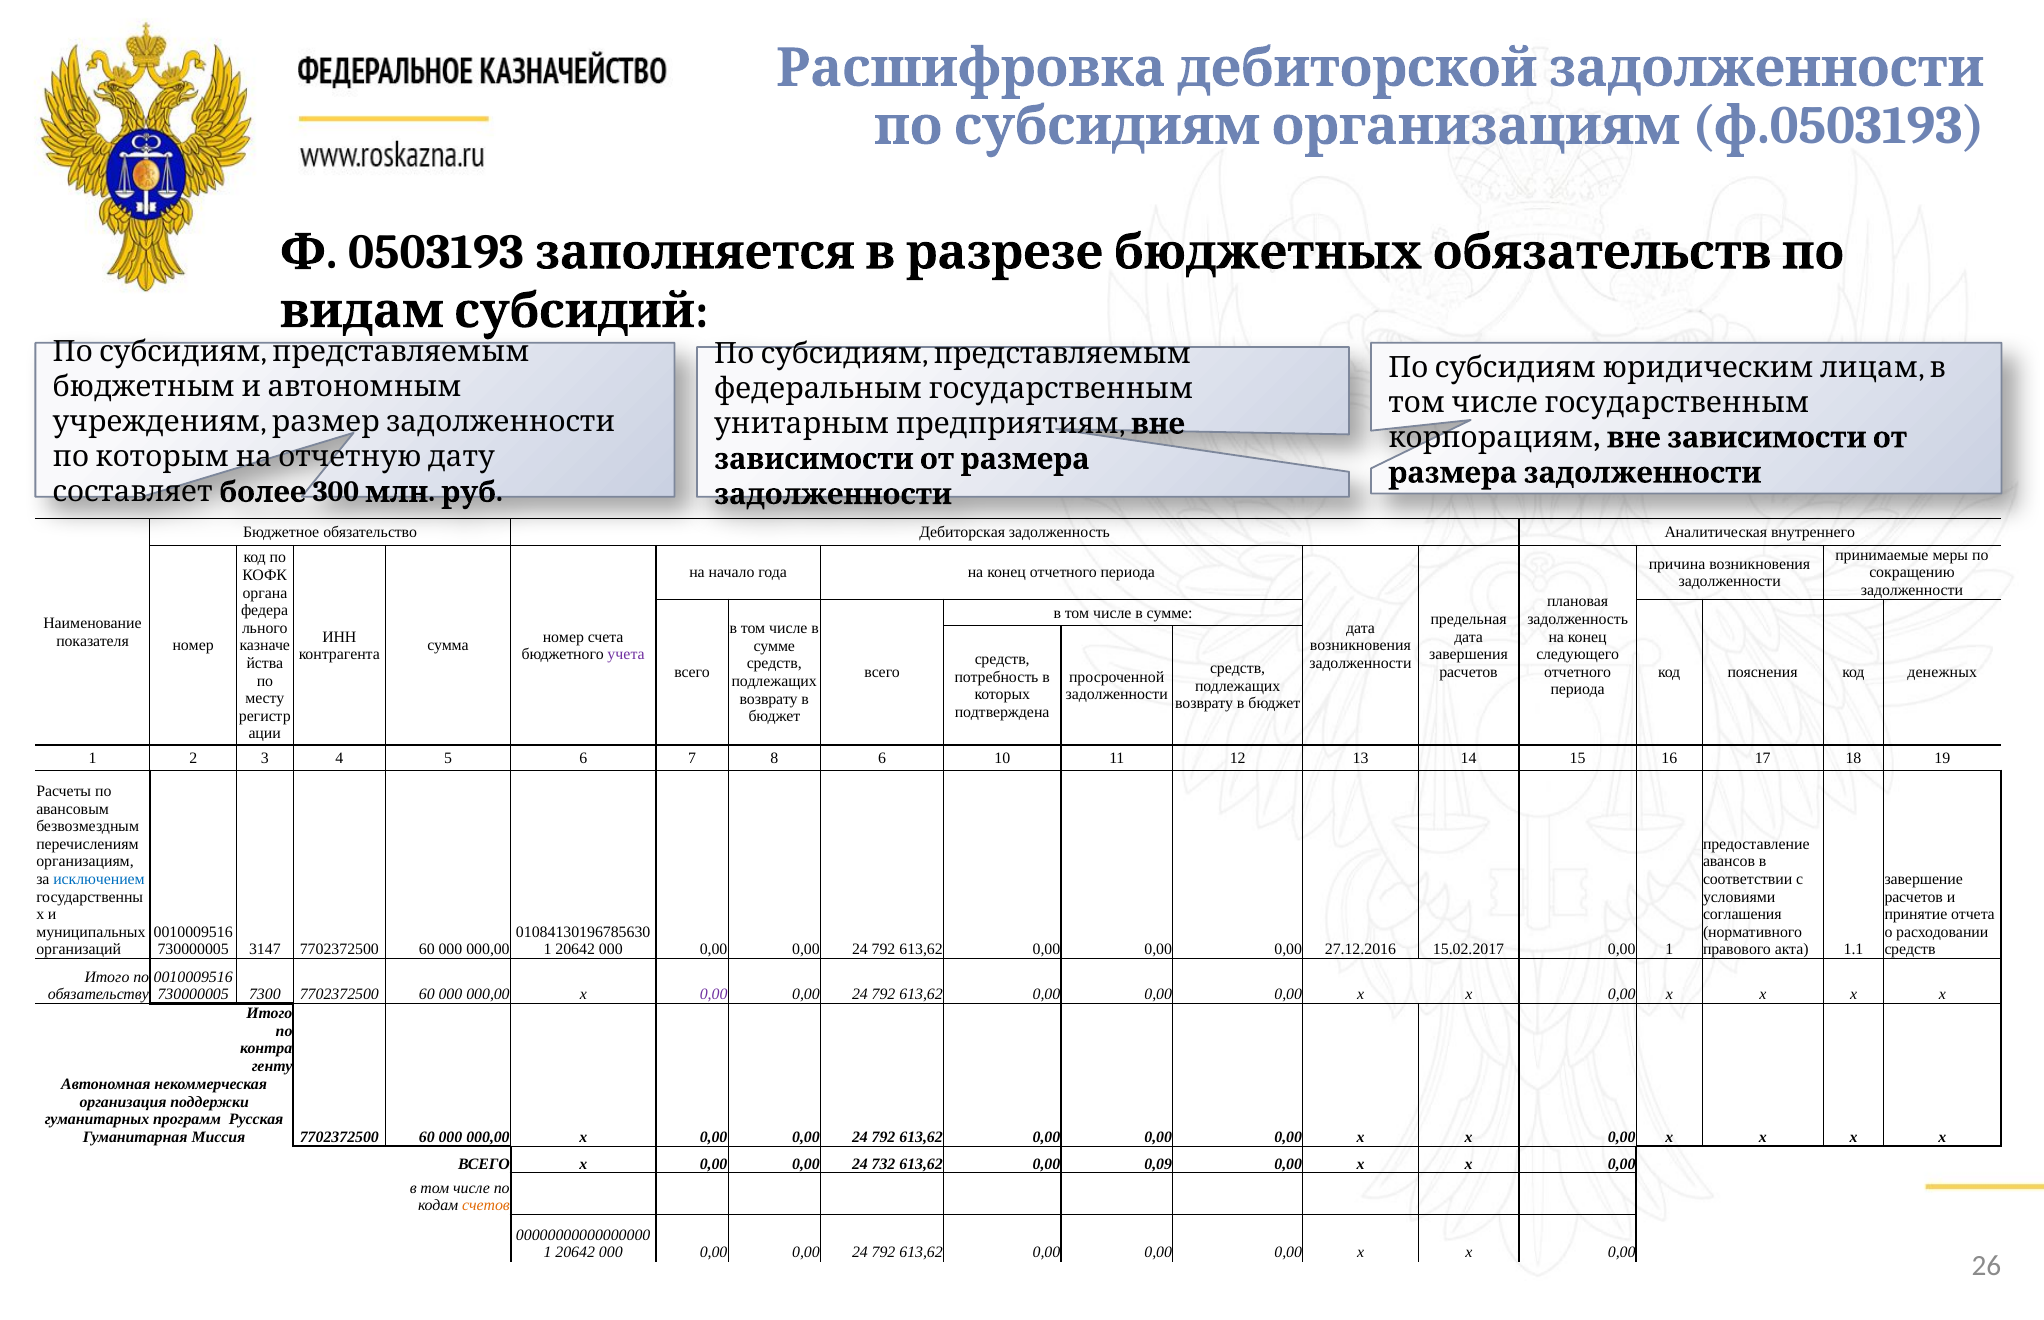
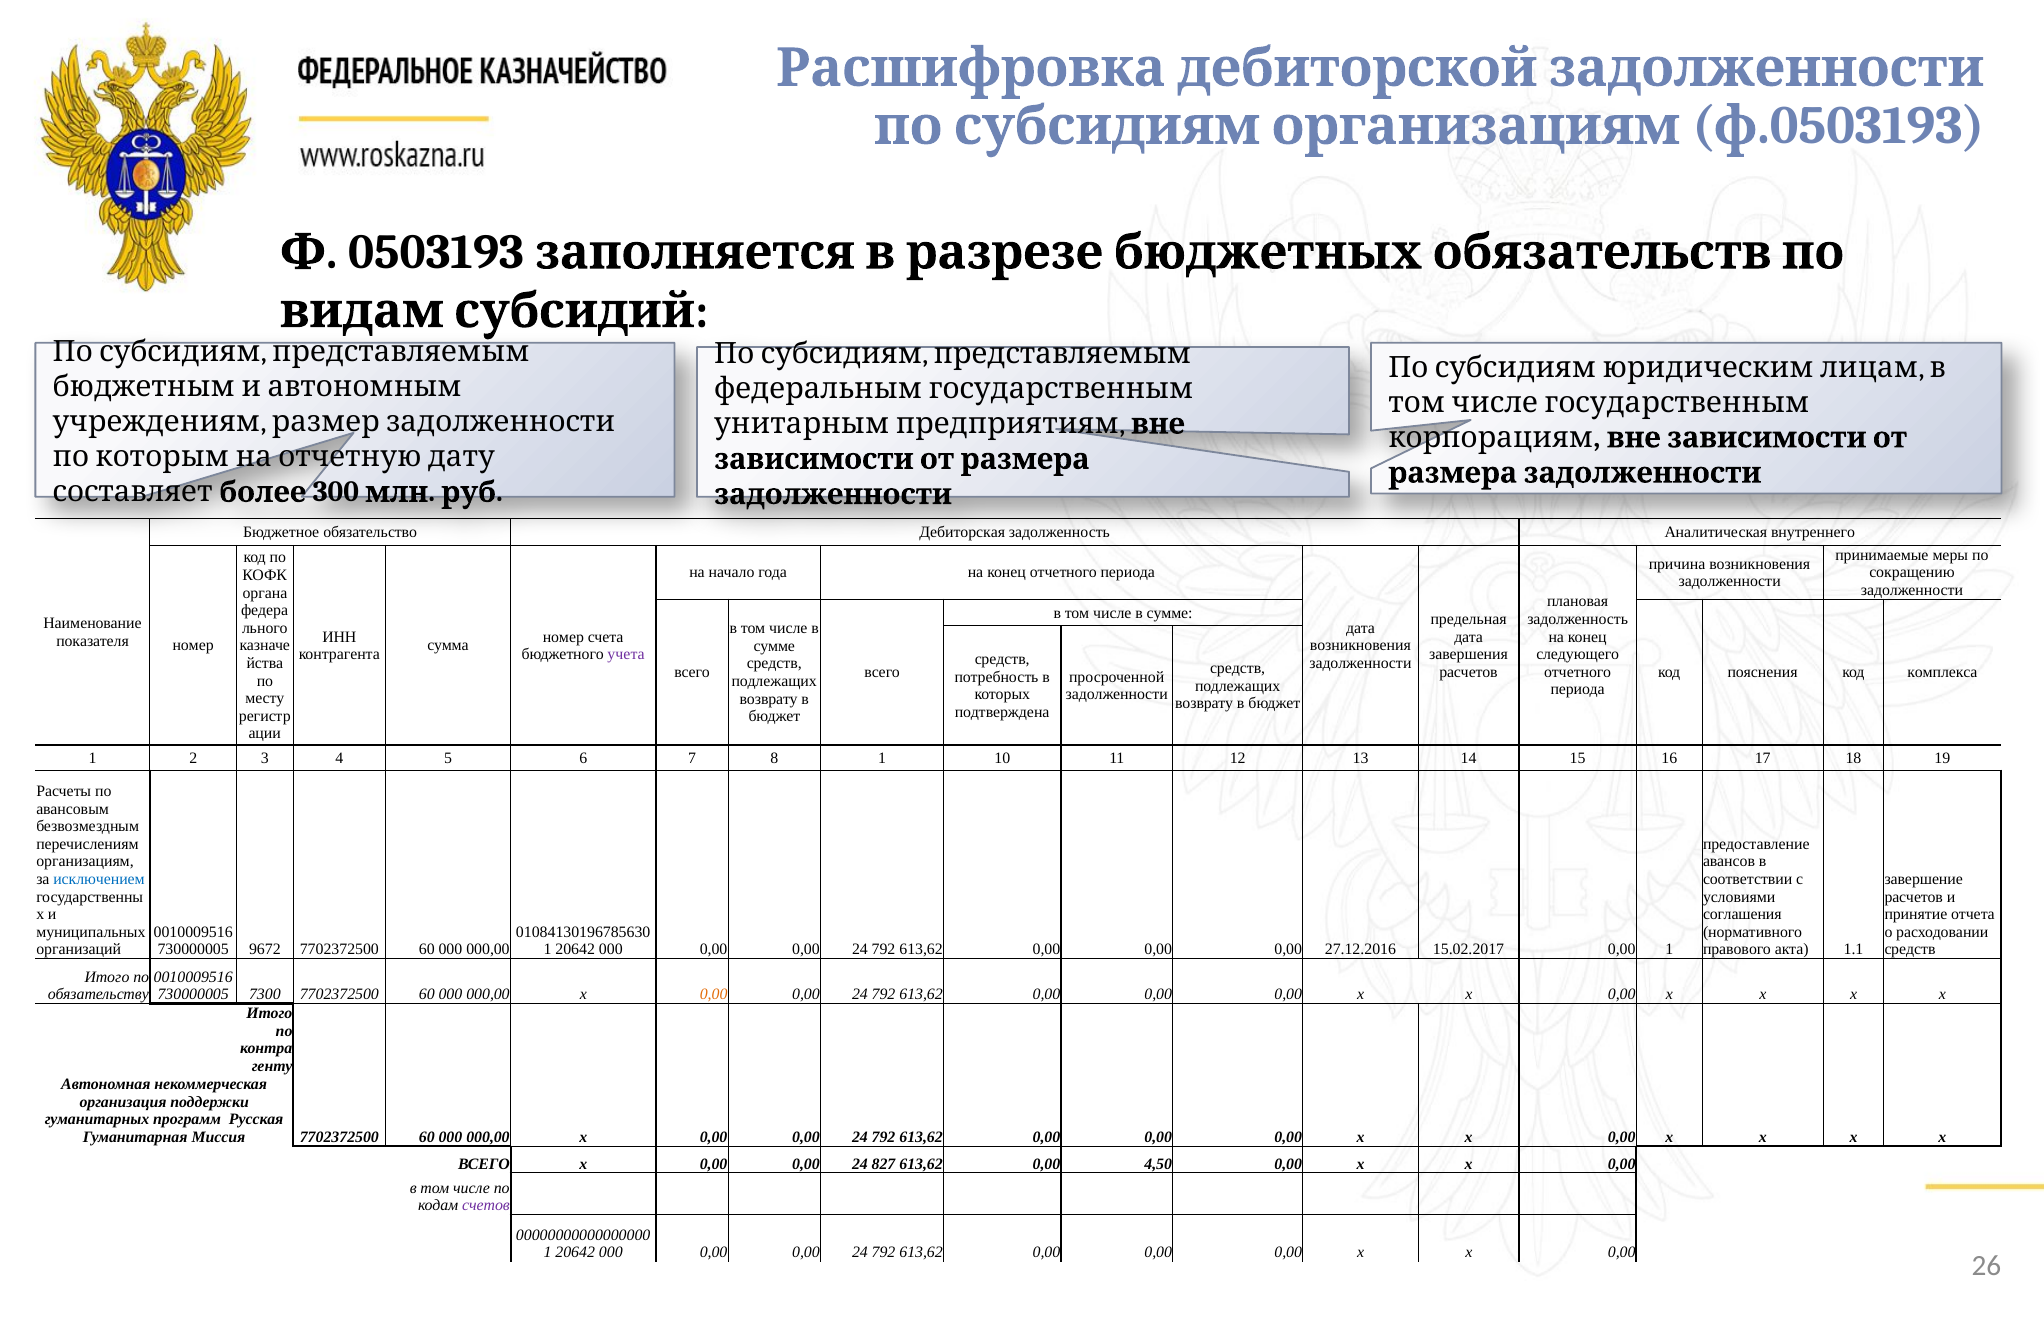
денежных: денежных -> комплекса (1942, 672)
8 6: 6 -> 1 (882, 758)
3147: 3147 -> 9672 (265, 949)
0,00 colour: purple -> orange (714, 994)
732: 732 -> 827 (884, 1164)
0,09: 0,09 -> 4,50 (1158, 1164)
счетов colour: orange -> purple (486, 1205)
